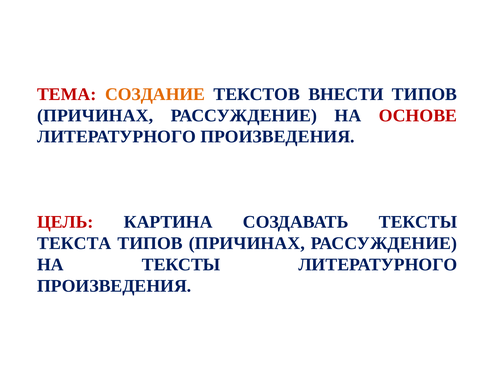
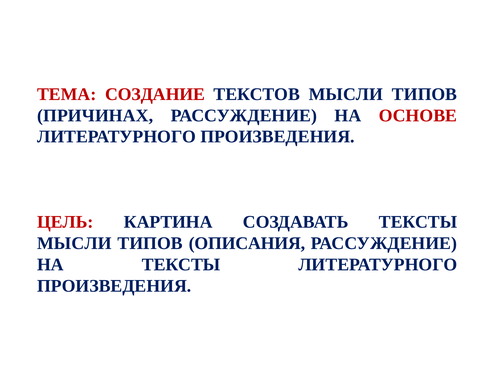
СОЗДАНИЕ colour: orange -> red (155, 94)
ТЕКСТОВ ВНЕСТИ: ВНЕСТИ -> МЫСЛИ (346, 94)
ТЕКСТА: ТЕКСТА -> МЫСЛИ (74, 243)
ПРИЧИНАХ: ПРИЧИНАХ -> ОПИСАНИЯ (247, 243)
